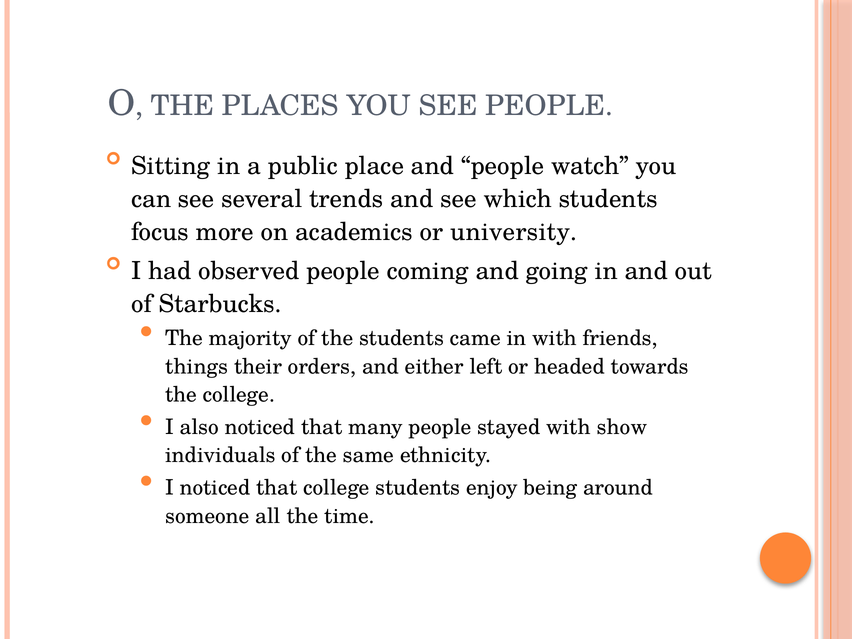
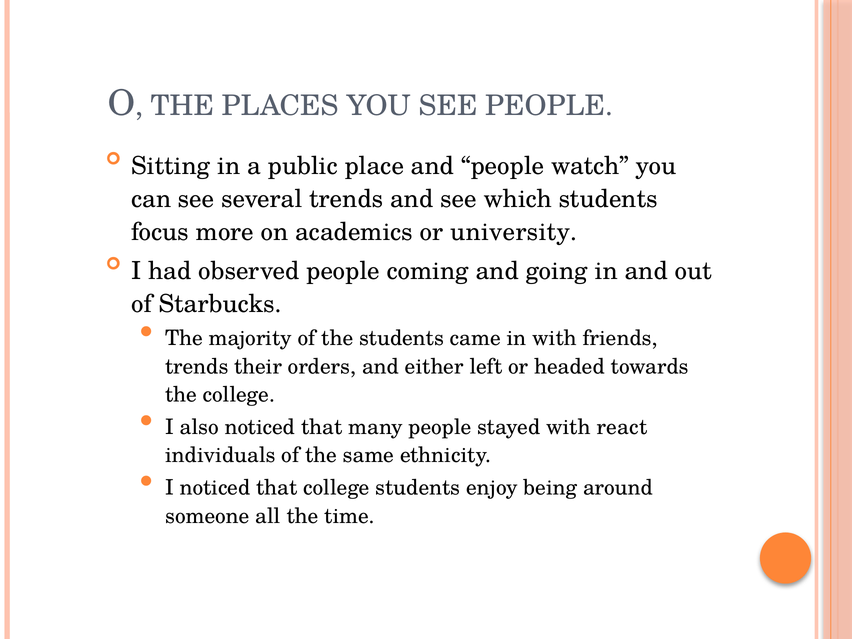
things: things -> trends (197, 366)
show: show -> react (622, 427)
